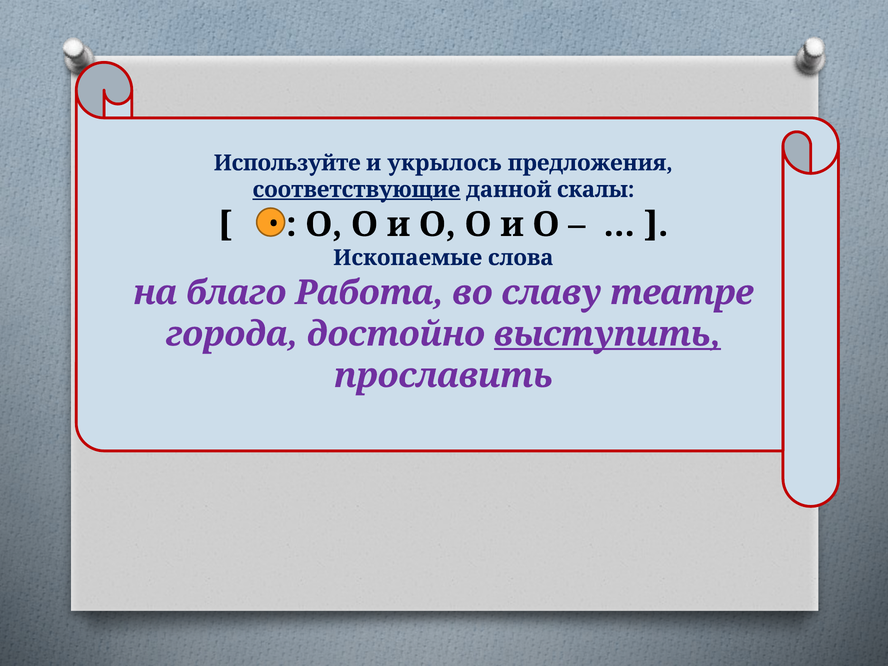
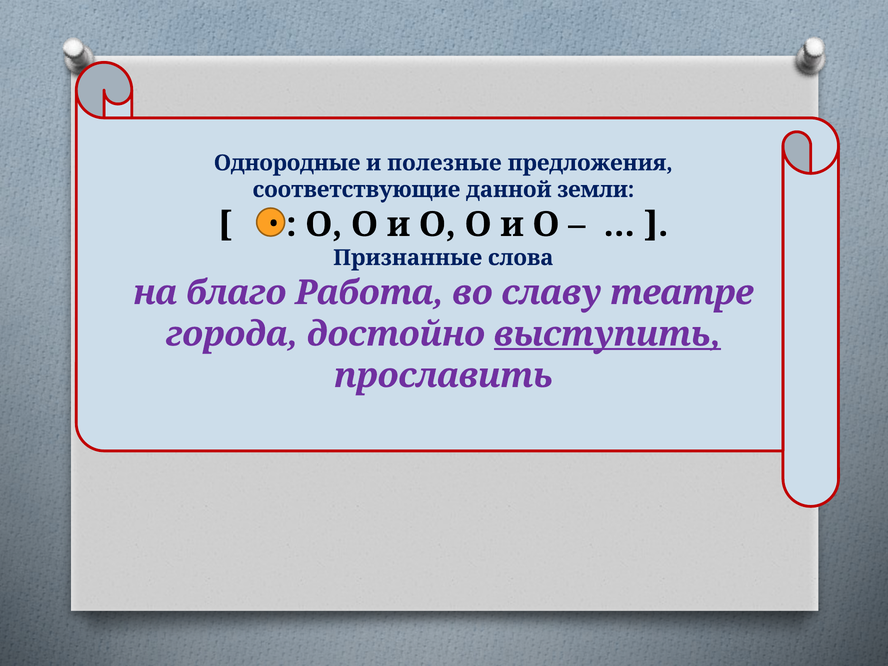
Используйте: Используйте -> Однородные (287, 163)
укрылось: укрылось -> полезные (444, 163)
соответствующие underline: present -> none (356, 190)
скалы: скалы -> земли (596, 190)
Ископаемые: Ископаемые -> Признанные (408, 258)
